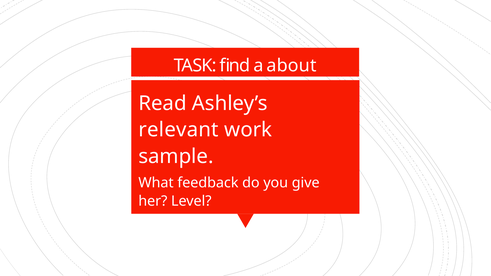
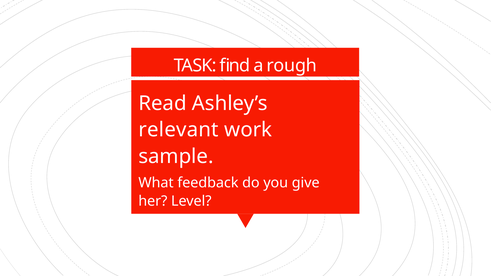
about: about -> rough (292, 66)
